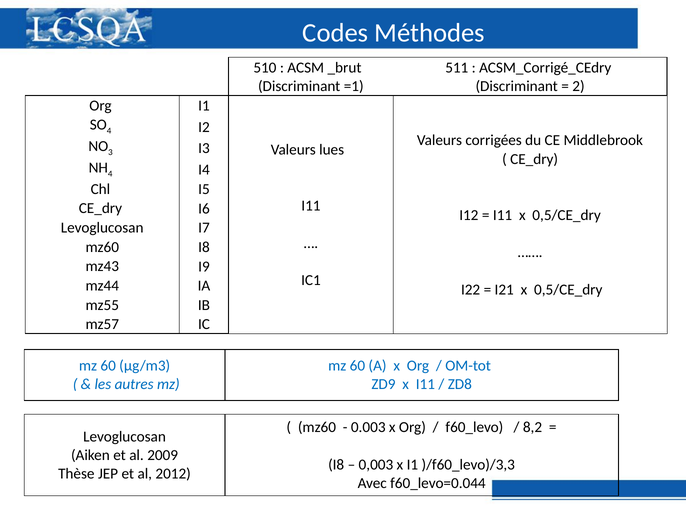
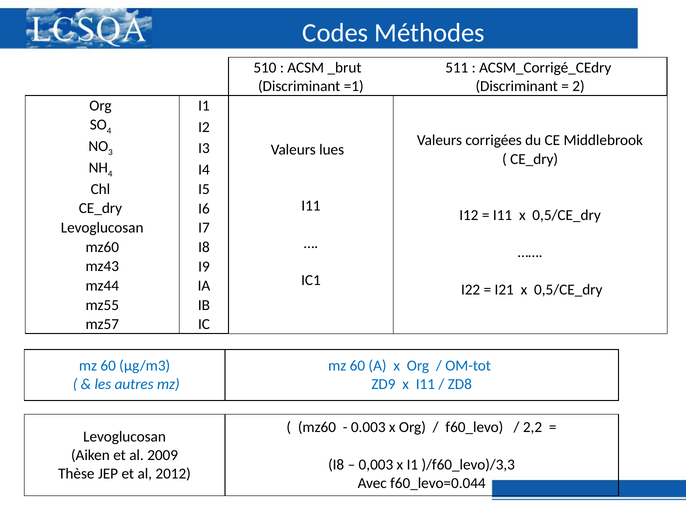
8,2: 8,2 -> 2,2 (533, 427)
